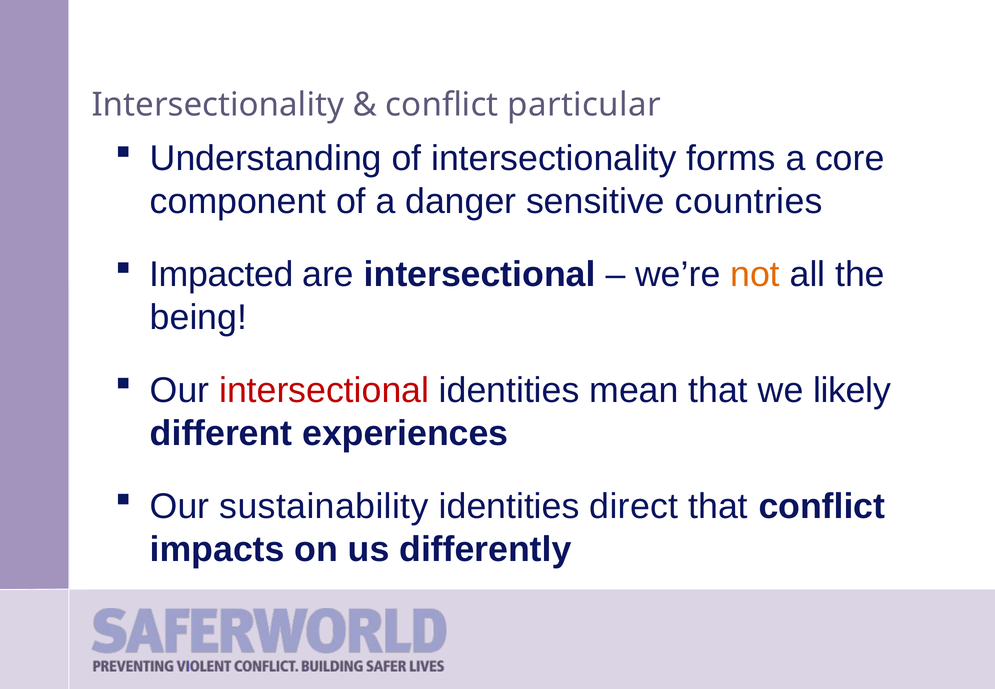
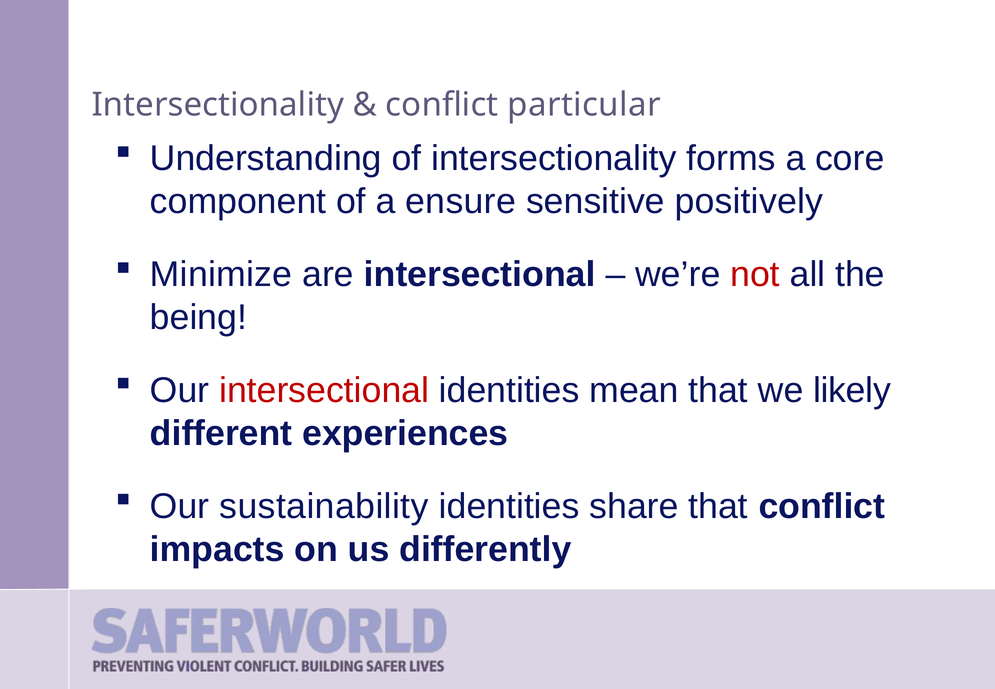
danger: danger -> ensure (461, 201)
countries: countries -> positively (749, 201)
Impacted: Impacted -> Minimize (221, 274)
not colour: orange -> red (755, 274)
direct: direct -> share (634, 506)
